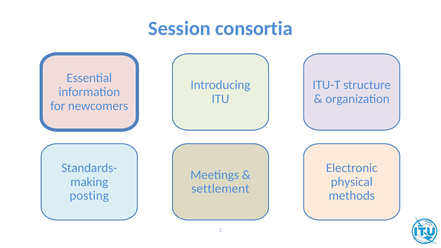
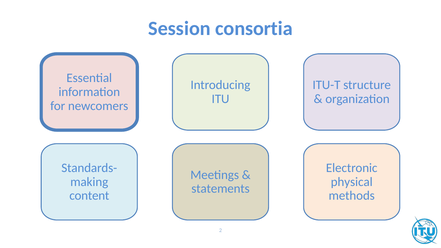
settlement: settlement -> statements (221, 189)
posting: posting -> content (89, 196)
